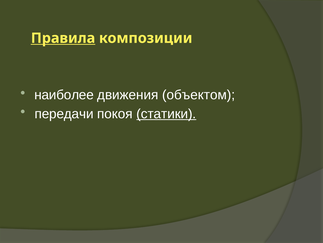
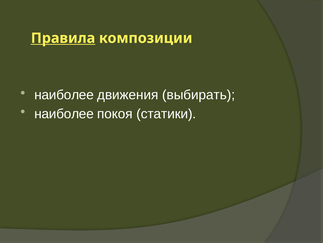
объектом: объектом -> выбирать (199, 95)
передачи: передачи -> наиболее (64, 113)
статики underline: present -> none (166, 113)
